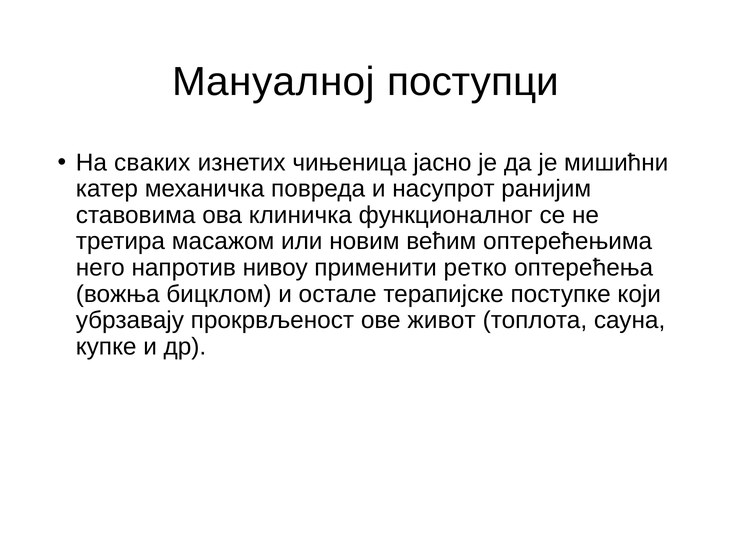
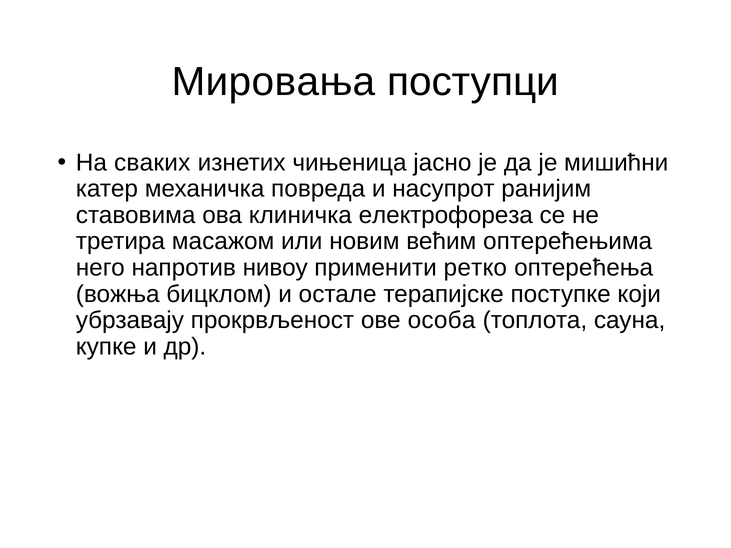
Мануалној: Мануалној -> Мировања (274, 82)
функционалног: функционалног -> електрофореза (446, 215)
живот: живот -> особа (442, 320)
